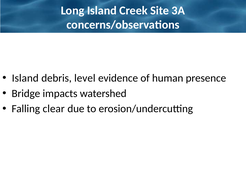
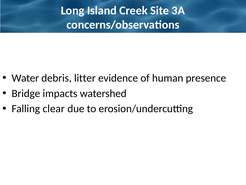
Island: Island -> Water (25, 78)
level: level -> litter (85, 78)
